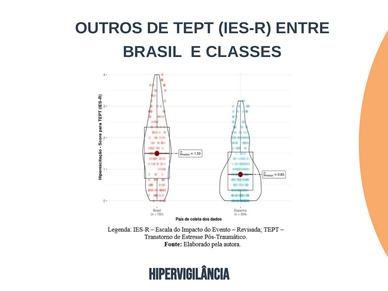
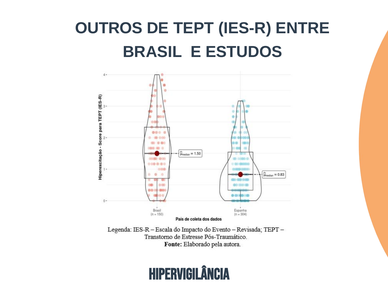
CLASSES: CLASSES -> ESTUDOS (244, 52)
